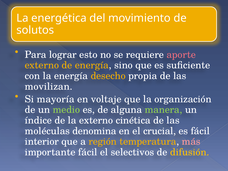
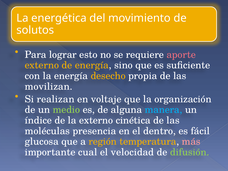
mayoría: mayoría -> realizan (56, 99)
manera colour: light green -> light blue (164, 110)
denomina: denomina -> presencia (94, 131)
crucial: crucial -> dentro (160, 131)
interior: interior -> glucosa (42, 142)
importante fácil: fácil -> cual (88, 152)
selectivos: selectivos -> velocidad (132, 152)
difusión colour: yellow -> light green (190, 152)
